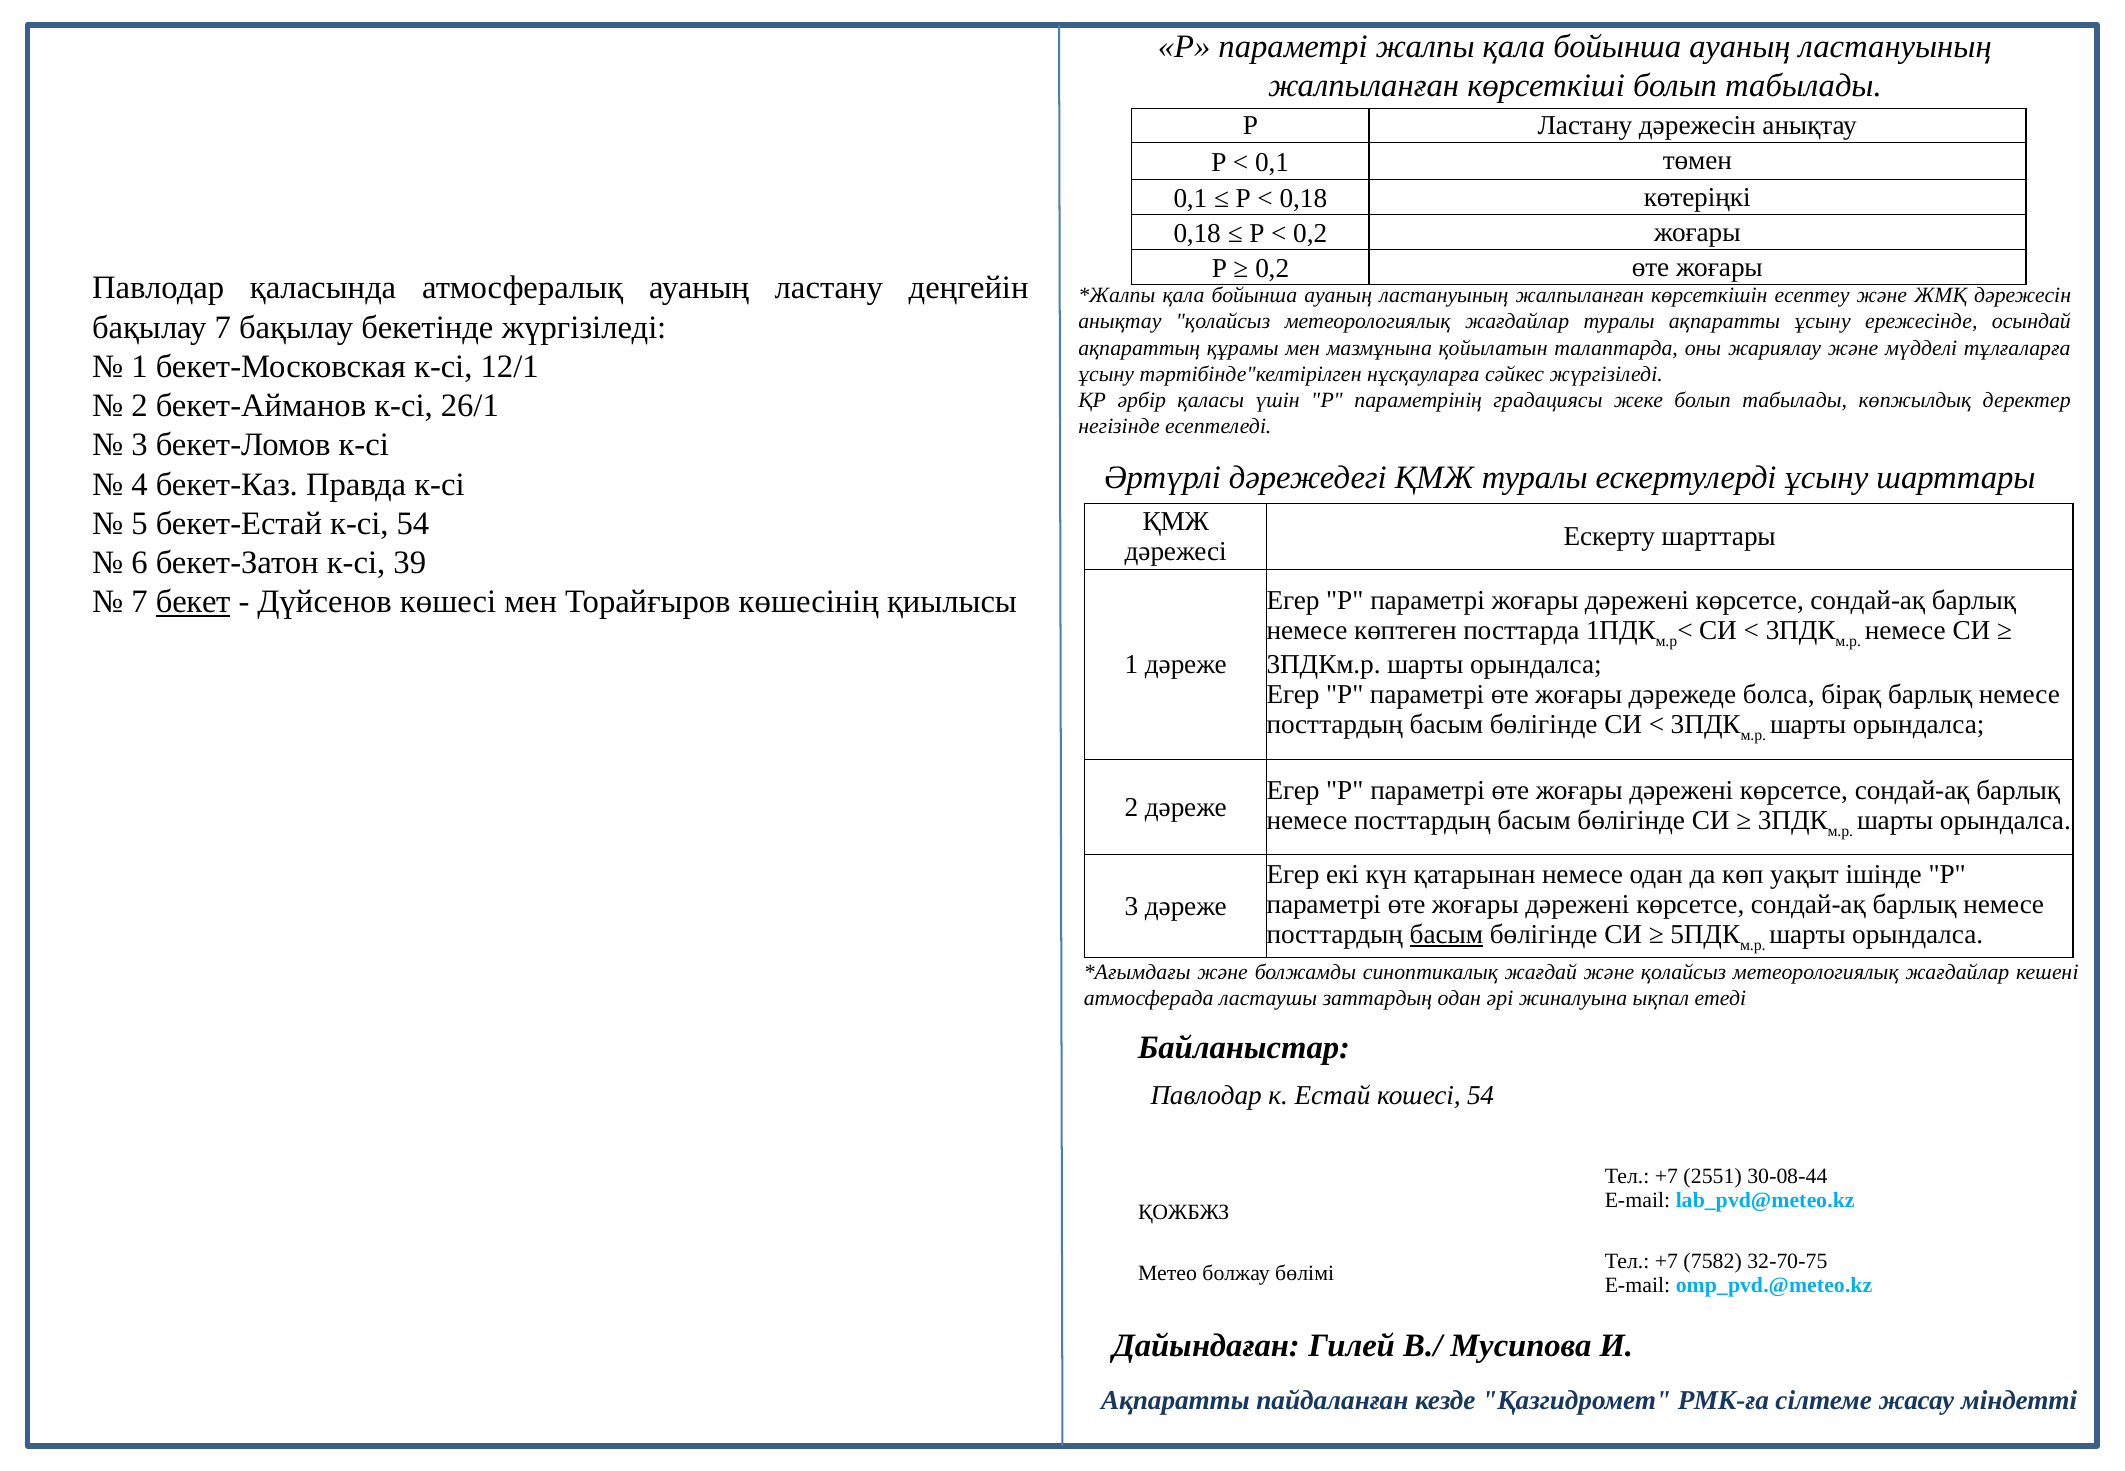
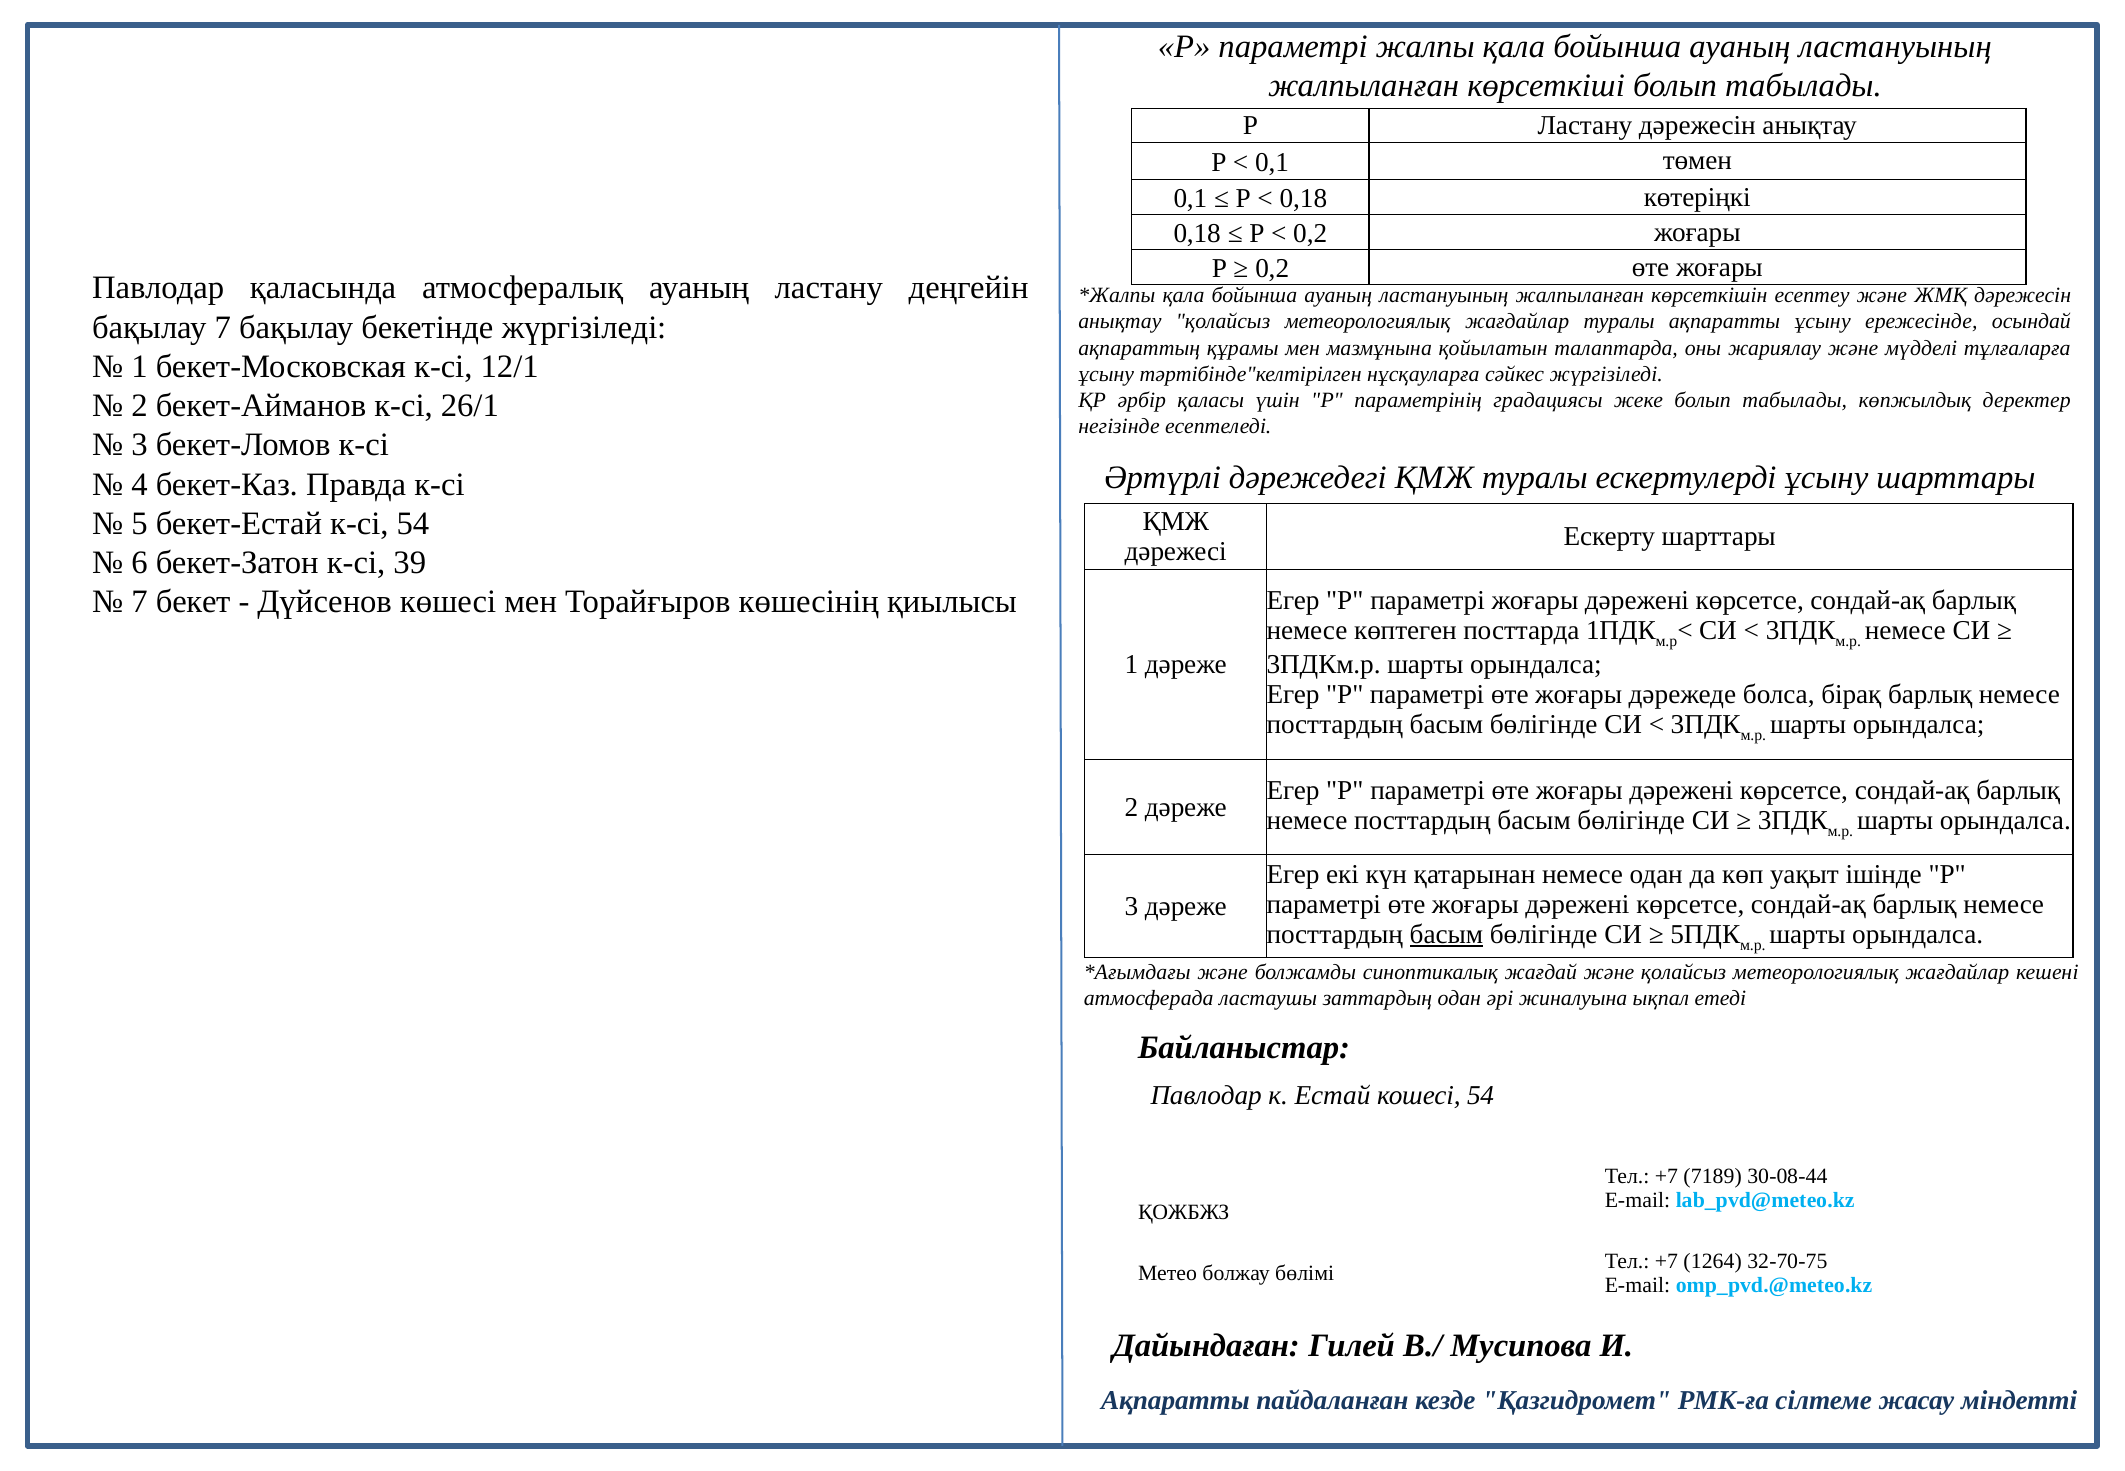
бекет underline: present -> none (193, 602)
2551: 2551 -> 7189 (1713, 1176)
7582: 7582 -> 1264 (1713, 1261)
